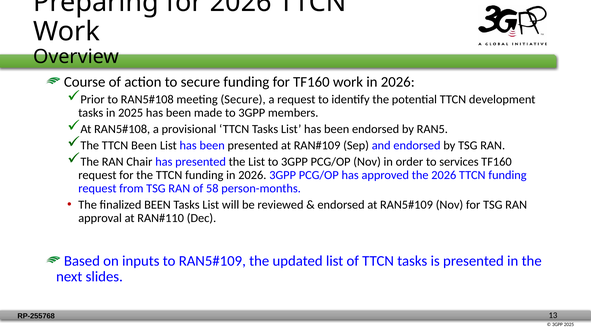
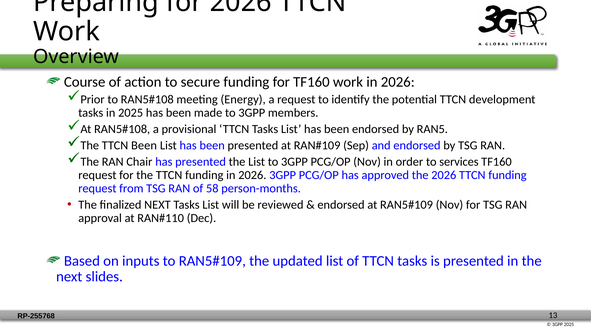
meeting Secure: Secure -> Energy (243, 100)
finalized BEEN: BEEN -> NEXT (157, 205)
